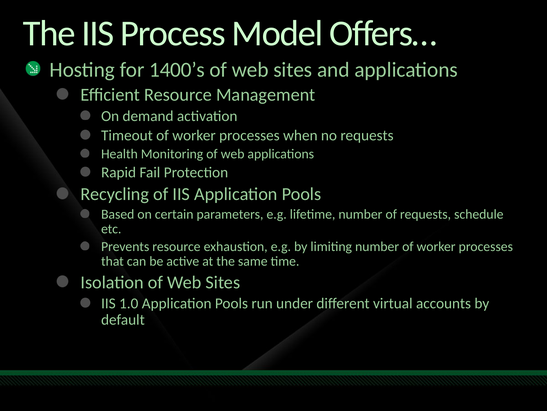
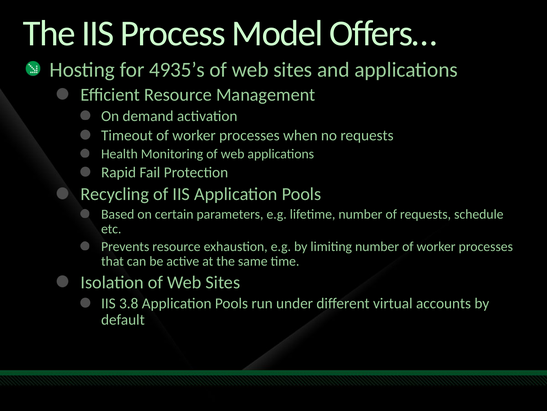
1400’s: 1400’s -> 4935’s (177, 70)
1.0: 1.0 -> 3.8 (129, 303)
